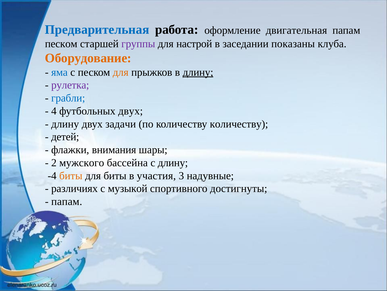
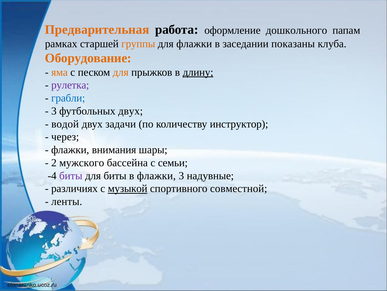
Предварительная colour: blue -> orange (97, 30)
двигательная: двигательная -> дошкольного (296, 30)
песком: песком -> рамках (61, 44)
группы colour: purple -> orange (138, 44)
для настрой: настрой -> флажки (194, 44)
яма colour: blue -> orange (59, 72)
4: 4 -> 3 (54, 111)
длину: длину -> водой (65, 124)
количеству количеству: количеству -> инструктор (239, 124)
детей: детей -> через (65, 137)
с длину: длину -> семьи (173, 162)
биты colour: orange -> purple (71, 175)
в участия: участия -> флажки (156, 175)
музыкой underline: none -> present (128, 188)
достигнуты: достигнуты -> совместной (239, 188)
папам: папам -> ленты (67, 201)
